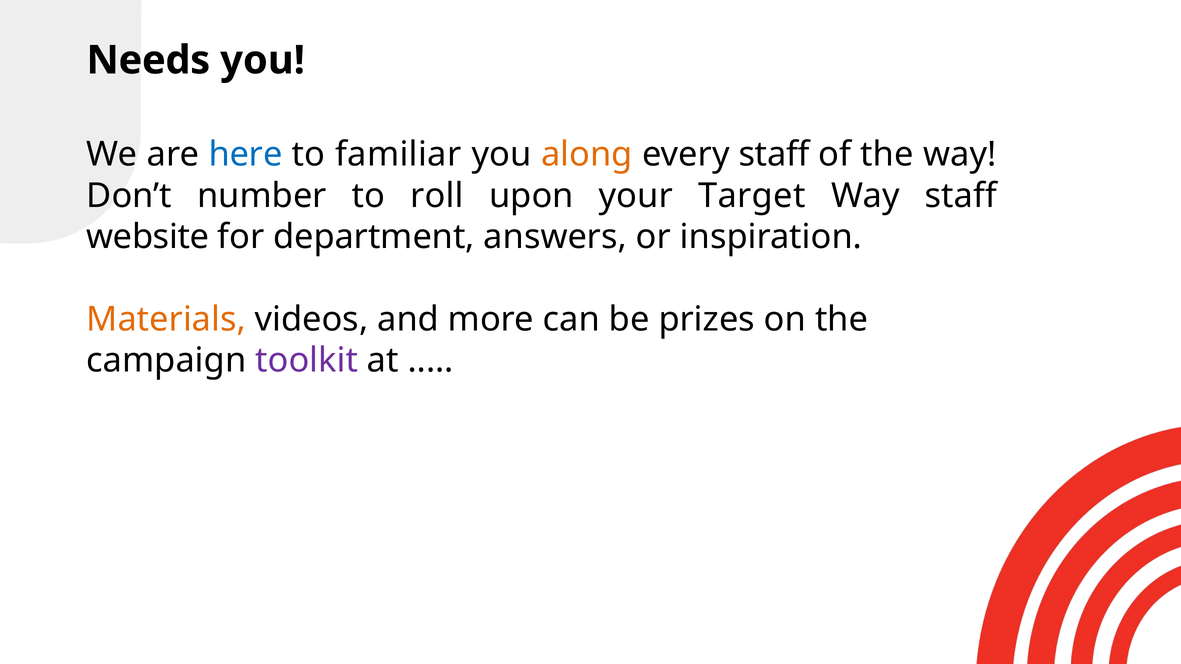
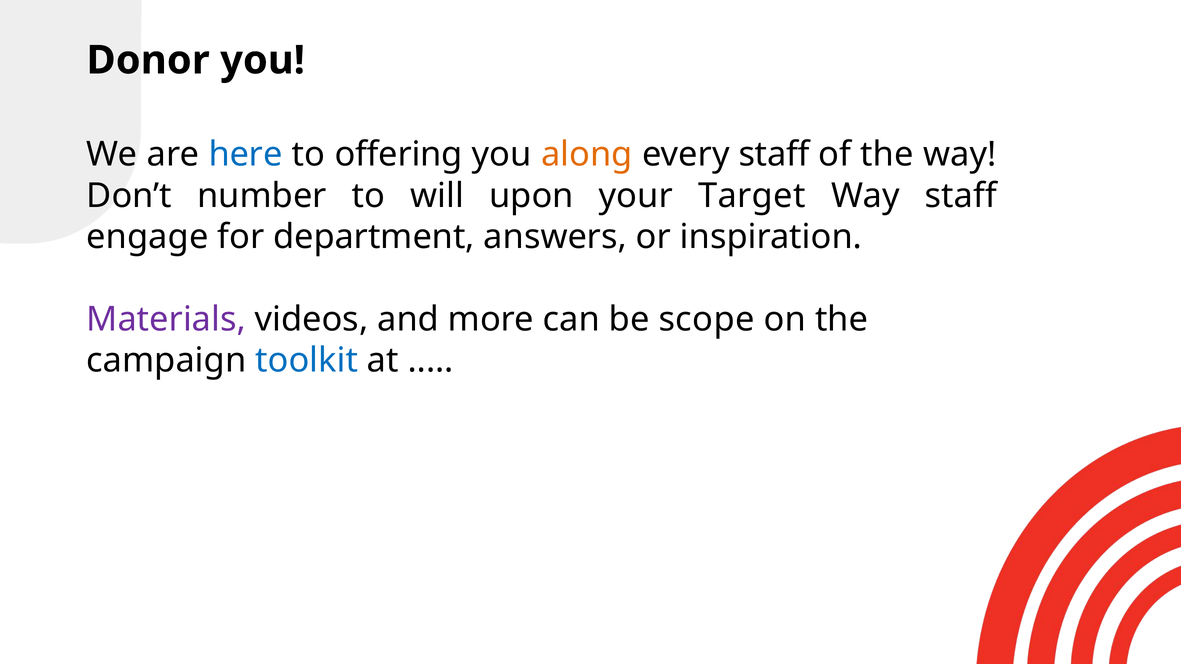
Needs: Needs -> Donor (148, 60)
familiar: familiar -> offering (399, 154)
roll: roll -> will (437, 196)
website: website -> engage (147, 237)
Materials colour: orange -> purple (166, 320)
prizes: prizes -> scope (707, 320)
toolkit colour: purple -> blue (307, 361)
